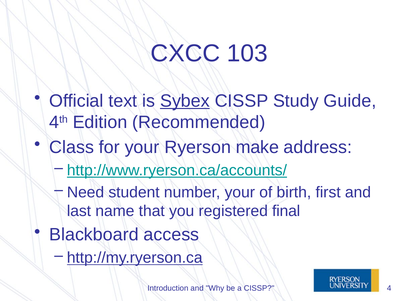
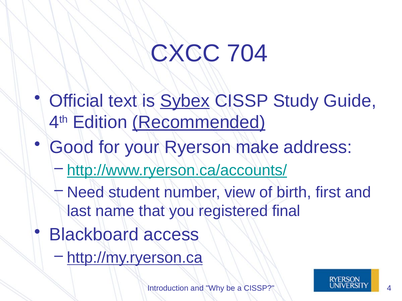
103: 103 -> 704 (247, 54)
Recommended underline: none -> present (199, 123)
Class: Class -> Good (72, 148)
number your: your -> view (240, 193)
